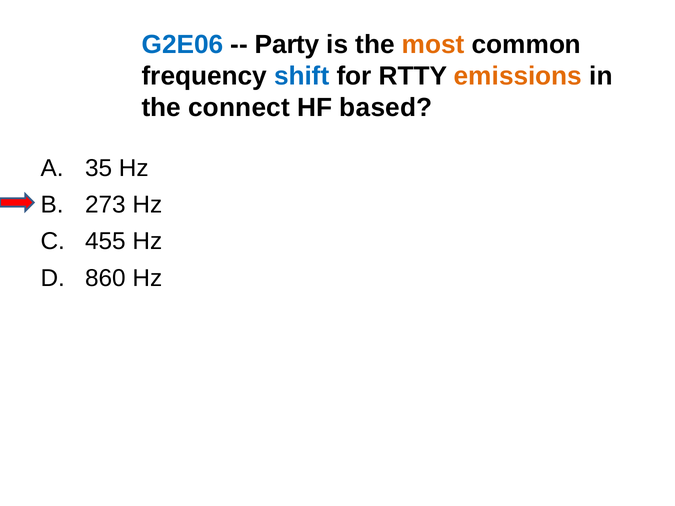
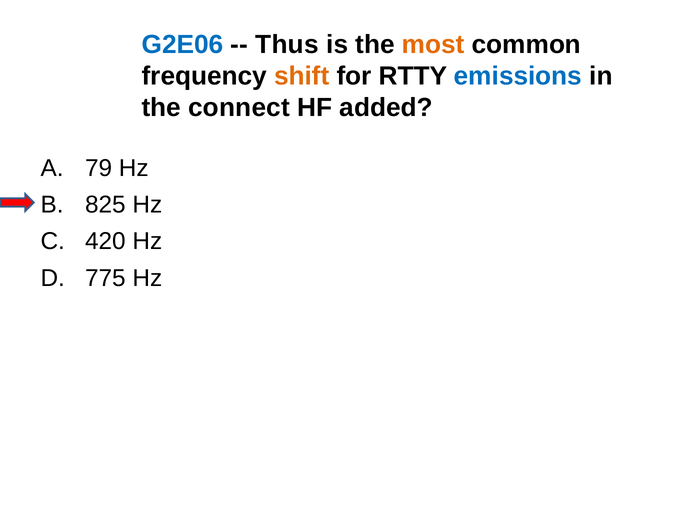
Party: Party -> Thus (287, 45)
shift colour: blue -> orange (302, 76)
emissions colour: orange -> blue (518, 76)
based: based -> added (386, 108)
35: 35 -> 79 (99, 168)
273: 273 -> 825 (105, 205)
455: 455 -> 420 (105, 242)
860: 860 -> 775 (105, 278)
